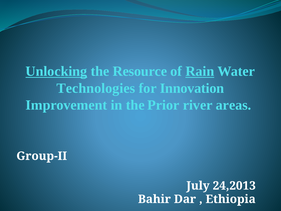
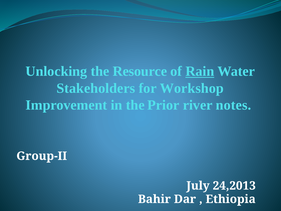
Unlocking underline: present -> none (56, 71)
Technologies: Technologies -> Stakeholders (96, 88)
Innovation: Innovation -> Workshop (192, 88)
areas: areas -> notes (233, 105)
